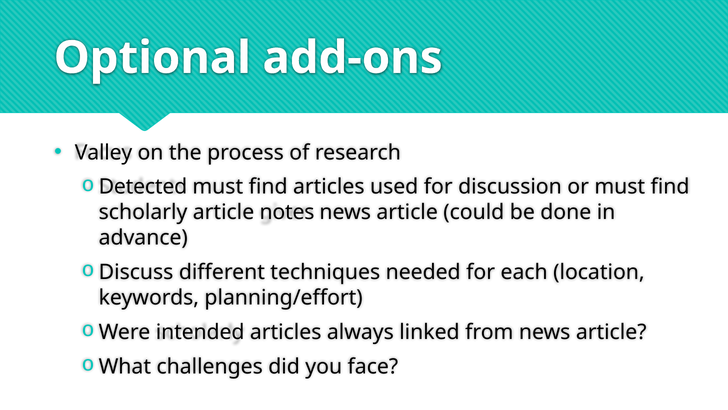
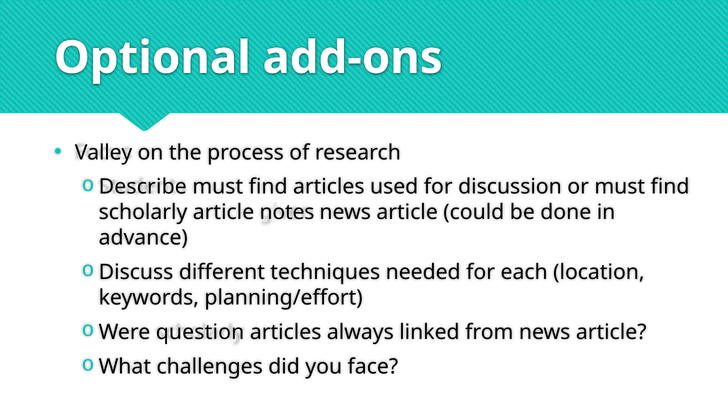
Detected: Detected -> Describe (143, 187)
intended: intended -> question (200, 332)
